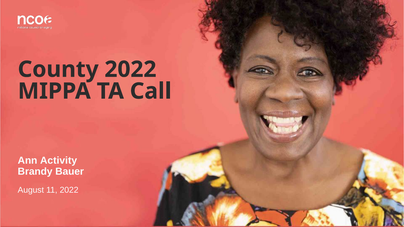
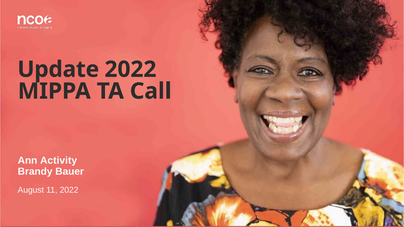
County: County -> Update (58, 69)
